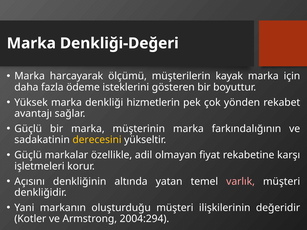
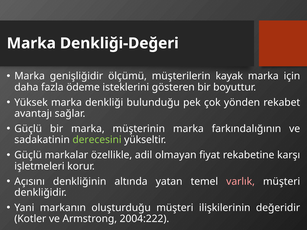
harcayarak: harcayarak -> genişliğidir (76, 76)
hizmetlerin: hizmetlerin -> bulunduğu (153, 103)
derecesini colour: yellow -> light green (97, 140)
2004:294: 2004:294 -> 2004:222 (144, 219)
